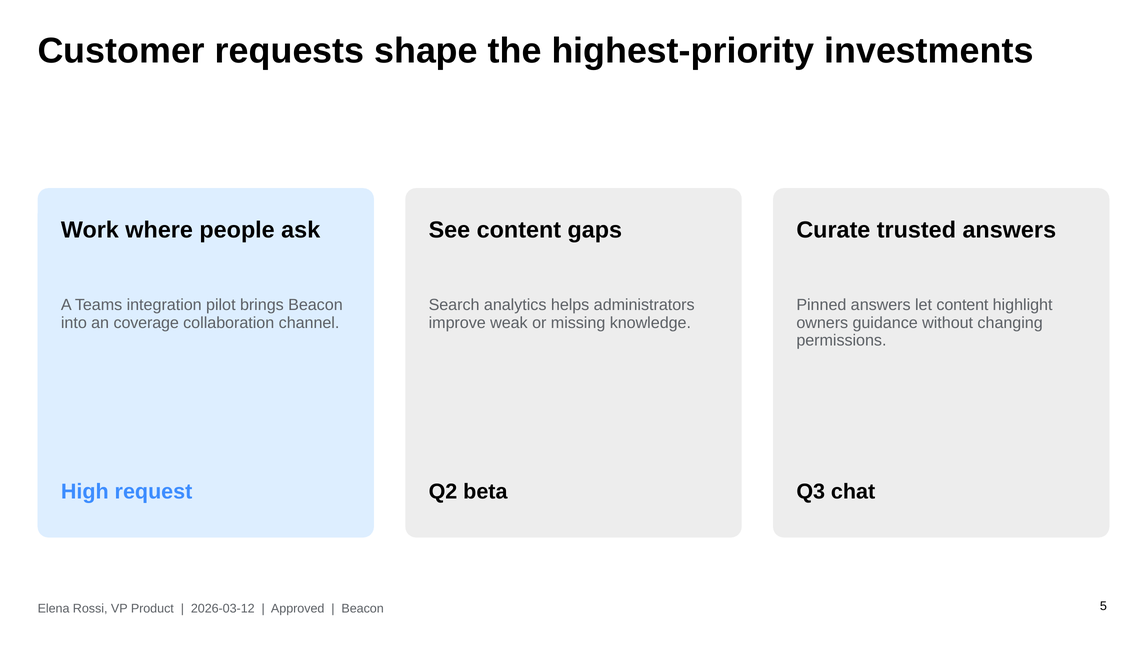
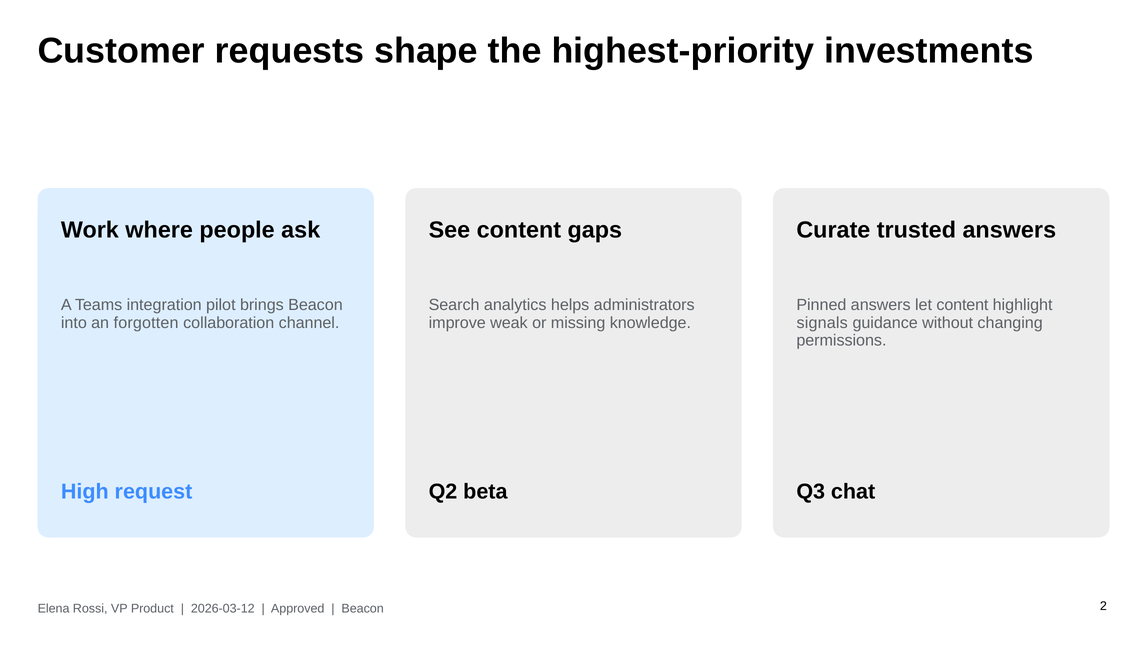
coverage: coverage -> forgotten (146, 323)
owners: owners -> signals (822, 323)
5: 5 -> 2 (1103, 607)
